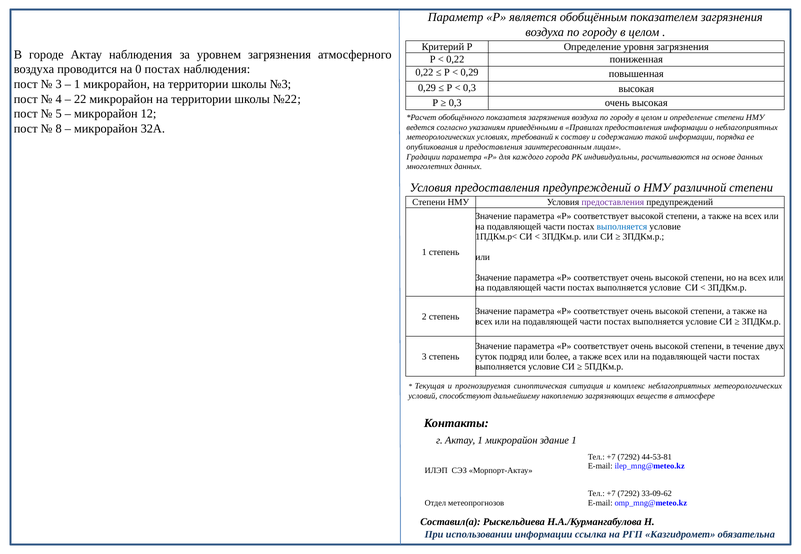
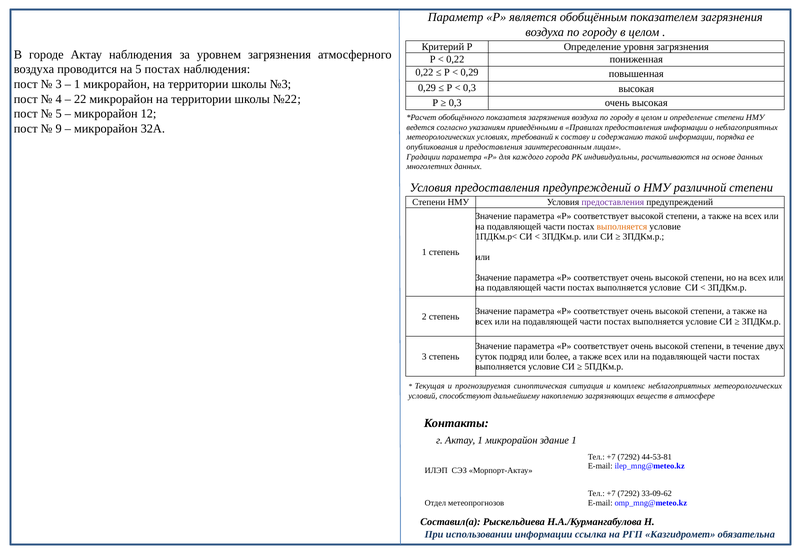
на 0: 0 -> 5 (138, 69)
8: 8 -> 9 (59, 129)
выполняется colour: blue -> orange (622, 227)
